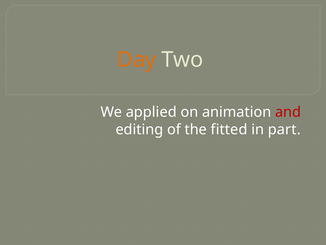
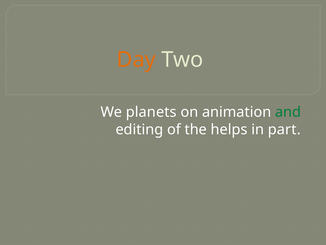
applied: applied -> planets (151, 112)
and colour: red -> green (288, 112)
fitted: fitted -> helps (229, 129)
